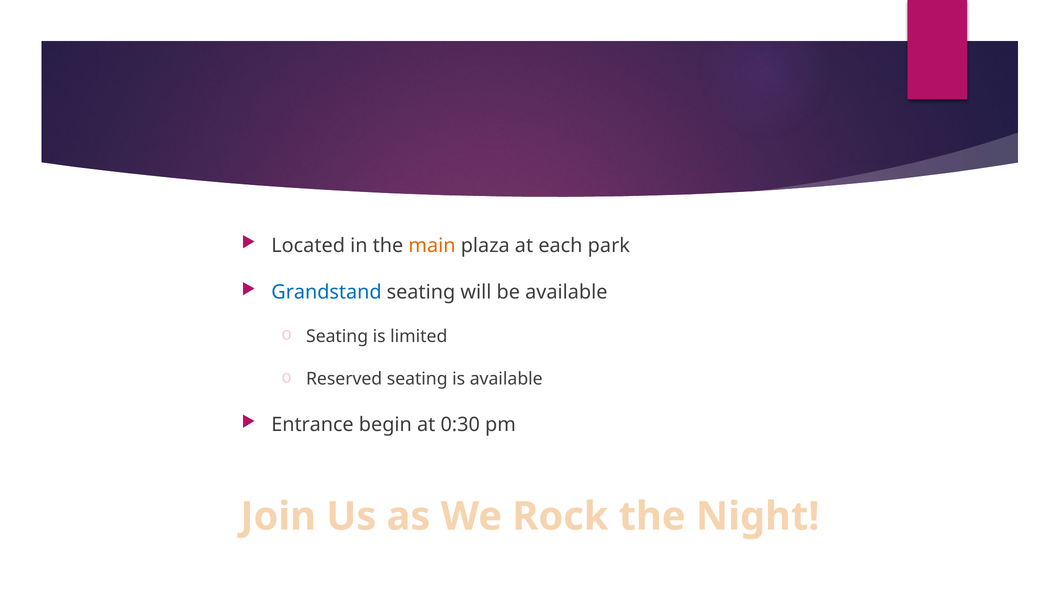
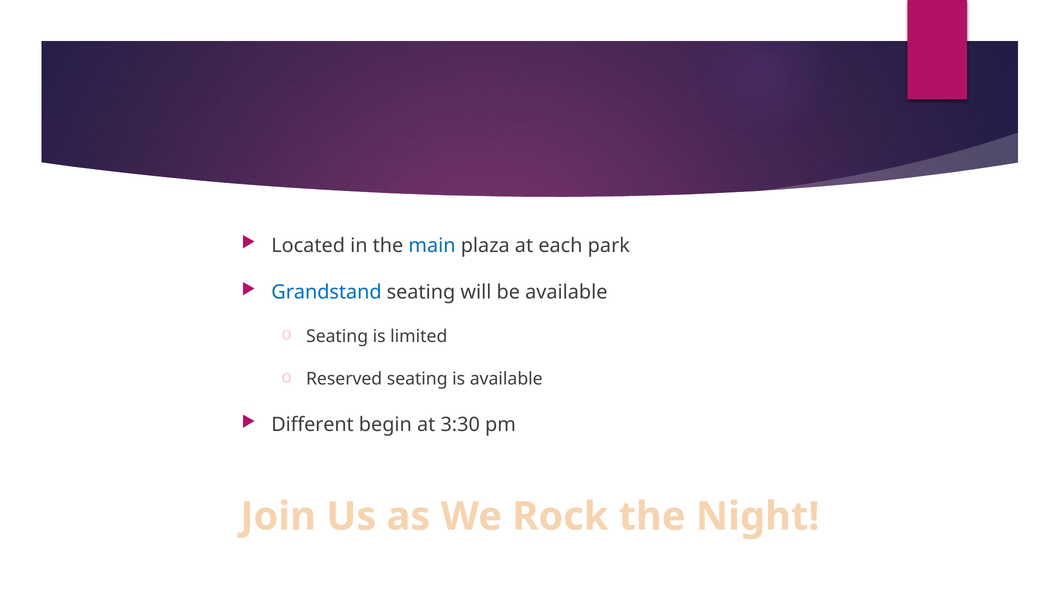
main colour: orange -> blue (432, 246)
Entrance: Entrance -> Different (313, 425)
0:30: 0:30 -> 3:30 (460, 425)
